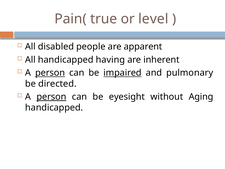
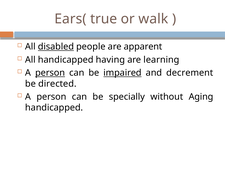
Pain(: Pain( -> Ears( (70, 19)
level: level -> walk (153, 19)
disabled underline: none -> present (56, 47)
inherent: inherent -> learning (161, 60)
pulmonary: pulmonary -> decrement (190, 73)
person underline: present -> none (51, 97)
eyesight: eyesight -> specially (127, 97)
